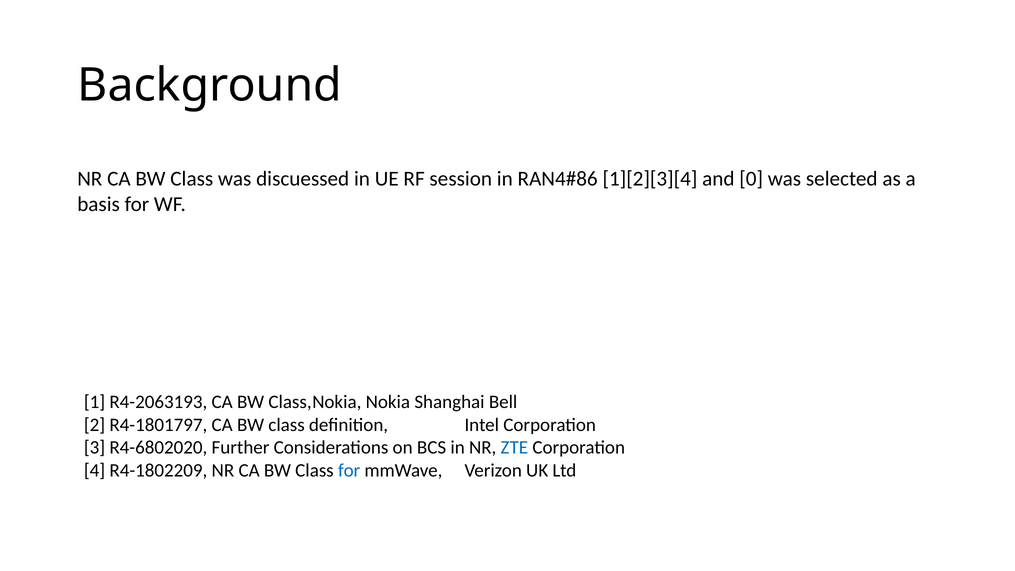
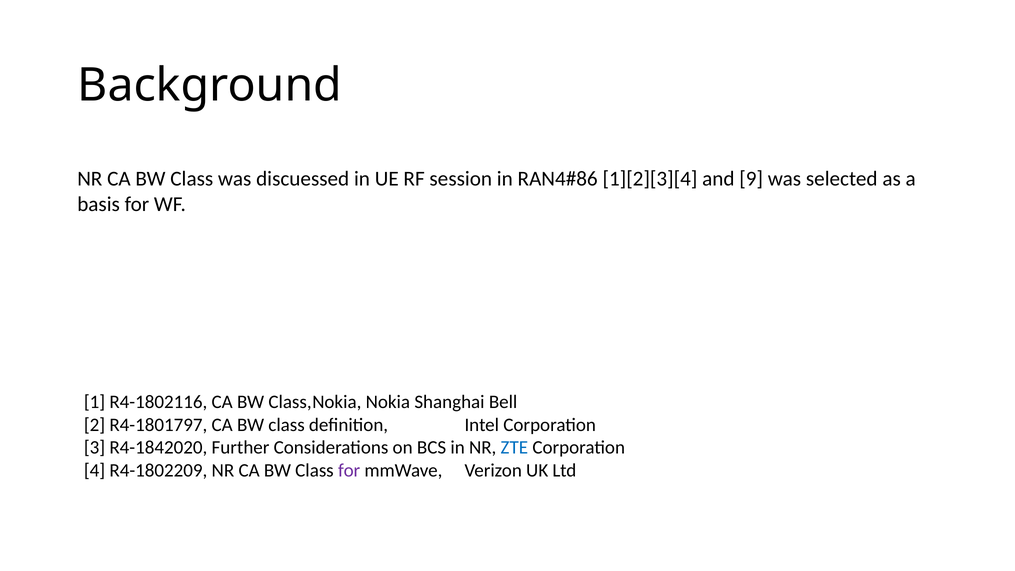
0: 0 -> 9 (751, 179)
R4-2063193: R4-2063193 -> R4-1802116 (158, 402)
R4-6802020: R4-6802020 -> R4-1842020 (158, 448)
for colour: blue -> purple (349, 470)
